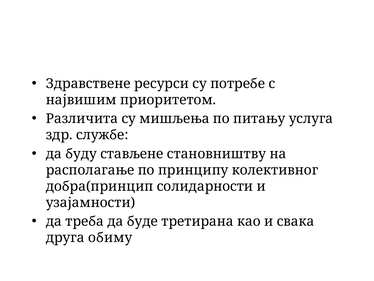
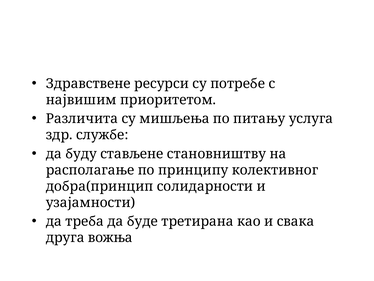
обиму: обиму -> вожња (110, 237)
